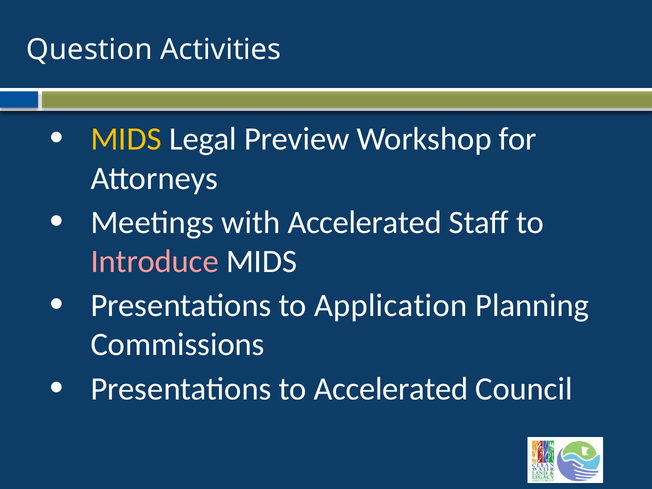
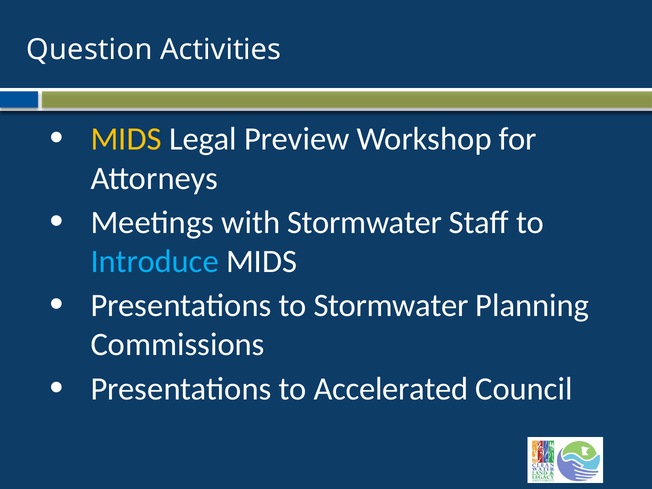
with Accelerated: Accelerated -> Stormwater (365, 222)
Introduce colour: pink -> light blue (155, 261)
to Application: Application -> Stormwater (391, 306)
